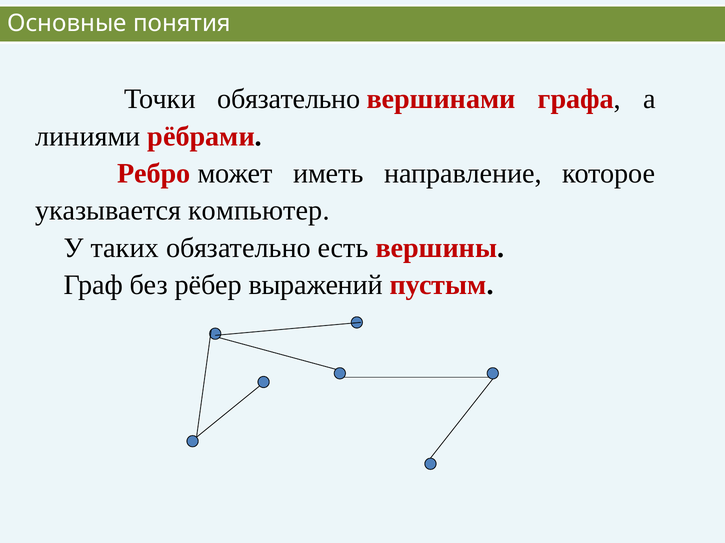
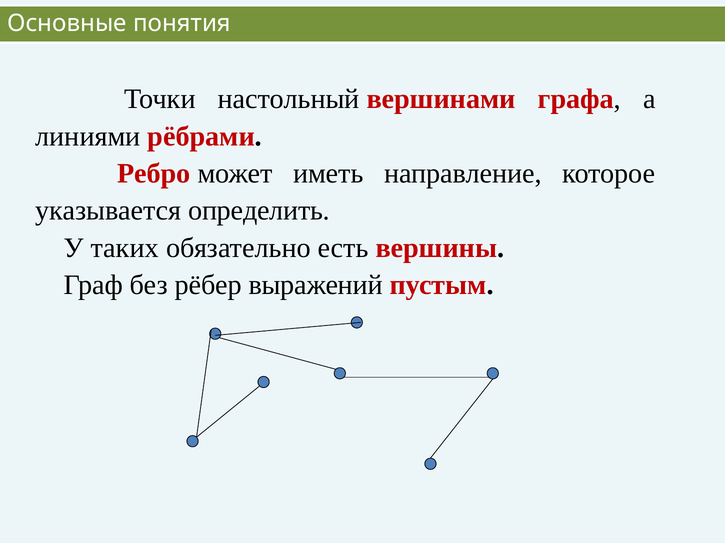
Точки обязательно: обязательно -> настольный (289, 99)
компьютер: компьютер -> определить (259, 211)
